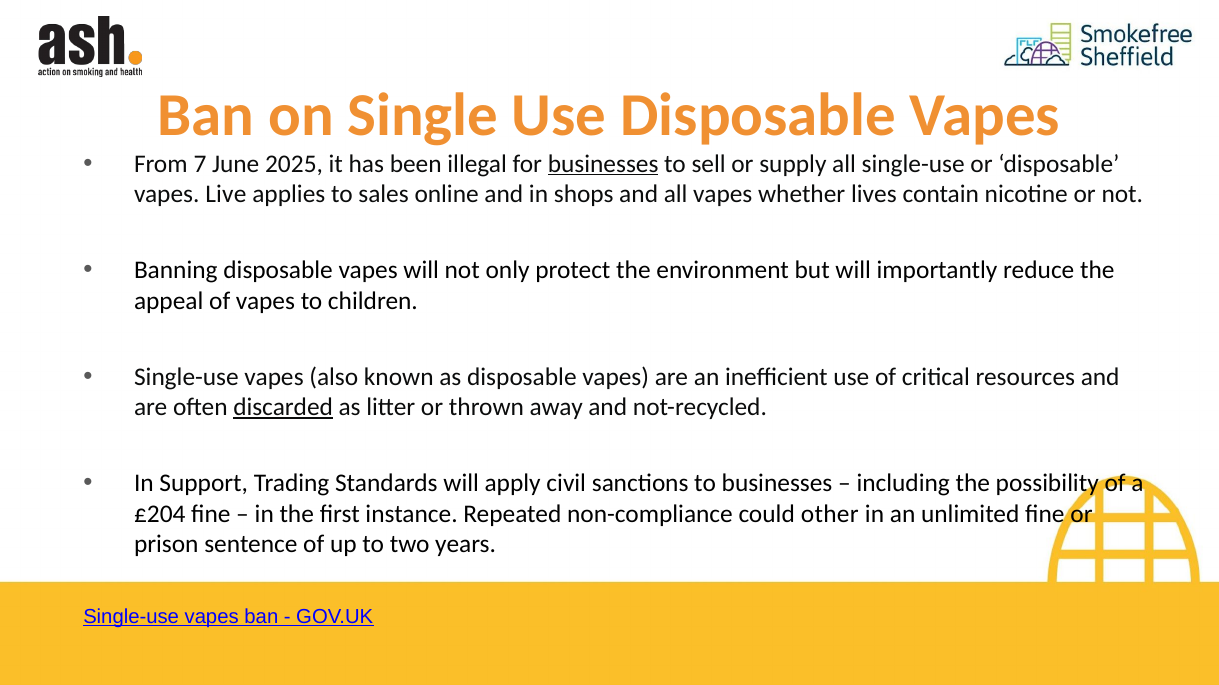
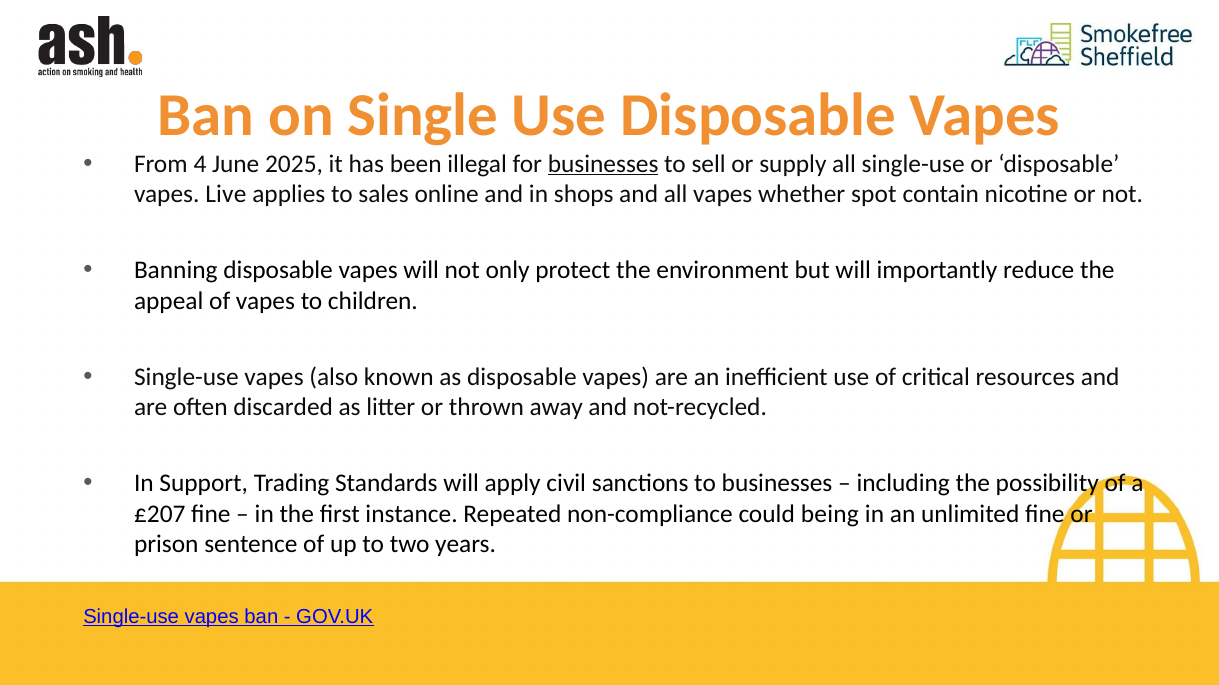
7: 7 -> 4 (200, 164)
lives: lives -> spot (874, 194)
discarded underline: present -> none (283, 408)
£204: £204 -> £207 (160, 514)
other: other -> being (830, 514)
